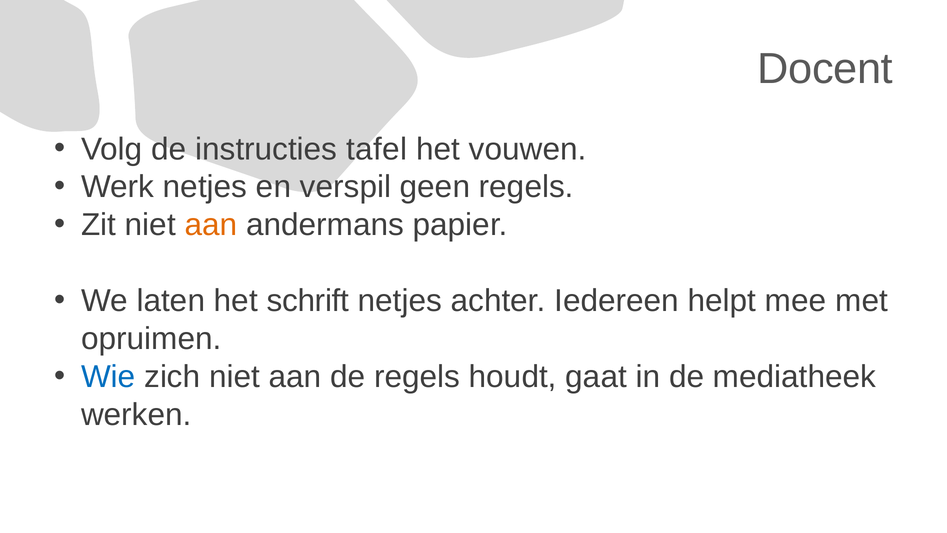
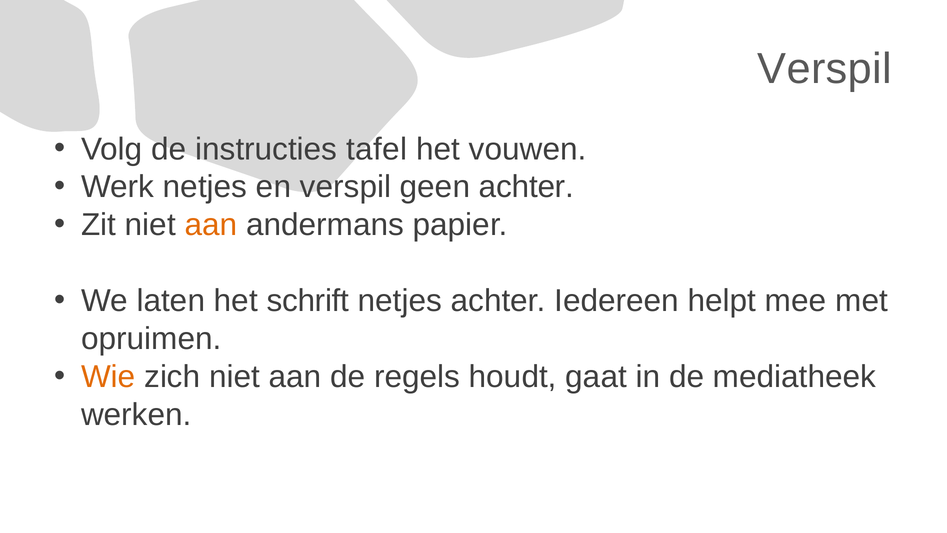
Docent: Docent -> Verspil (825, 69)
geen regels: regels -> achter (526, 187)
Wie colour: blue -> orange (108, 377)
